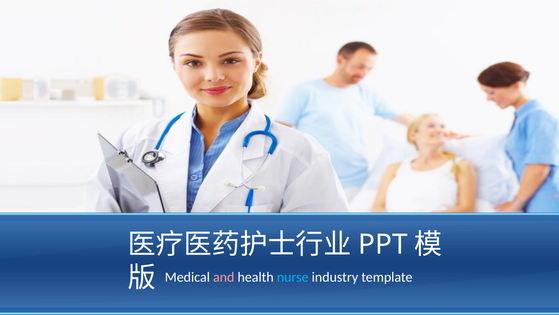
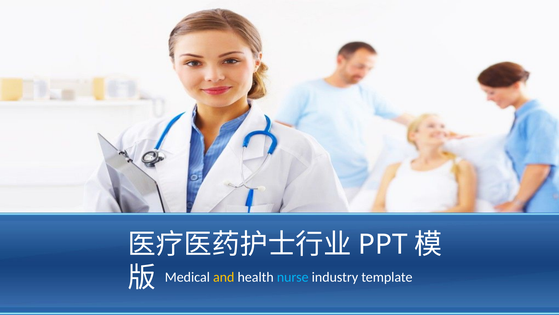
and colour: pink -> yellow (224, 277)
